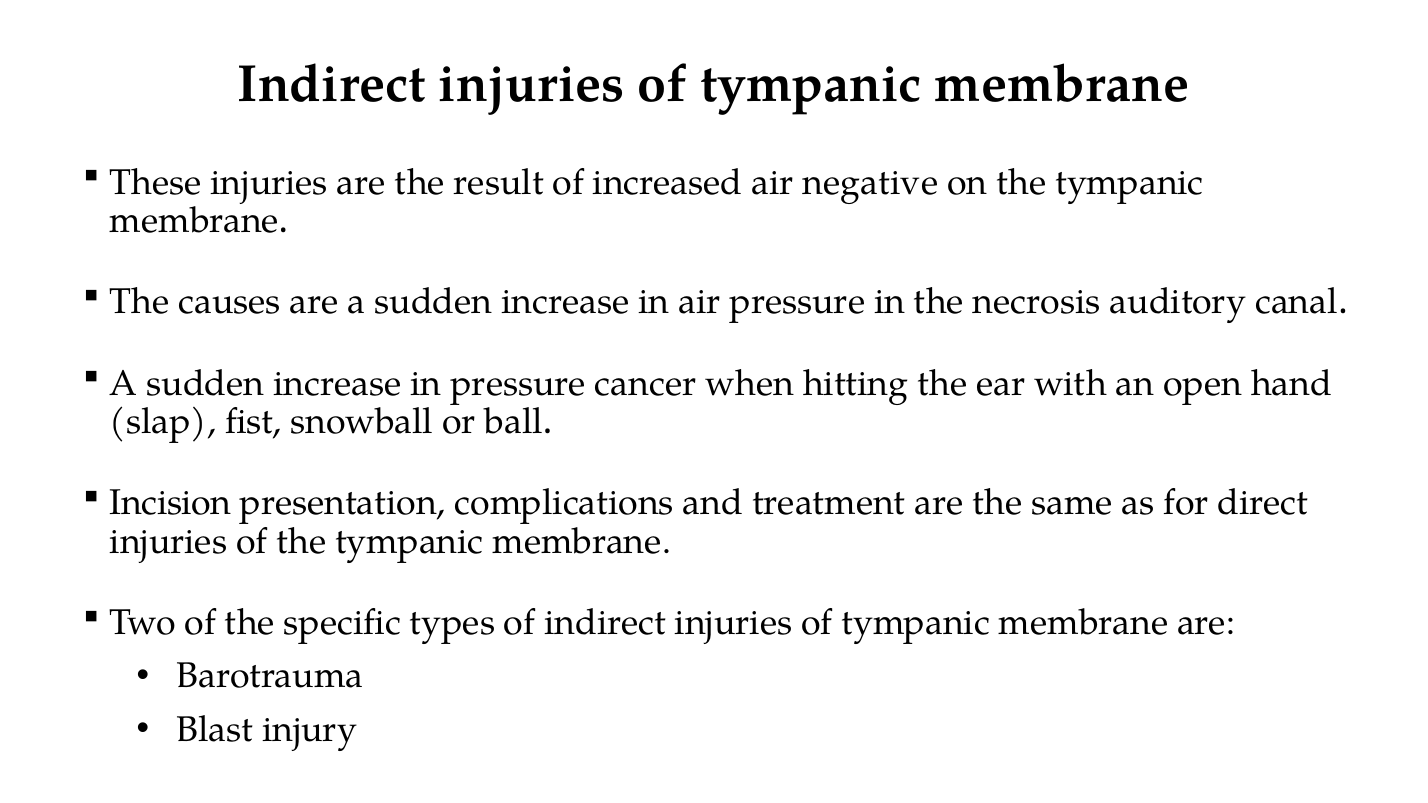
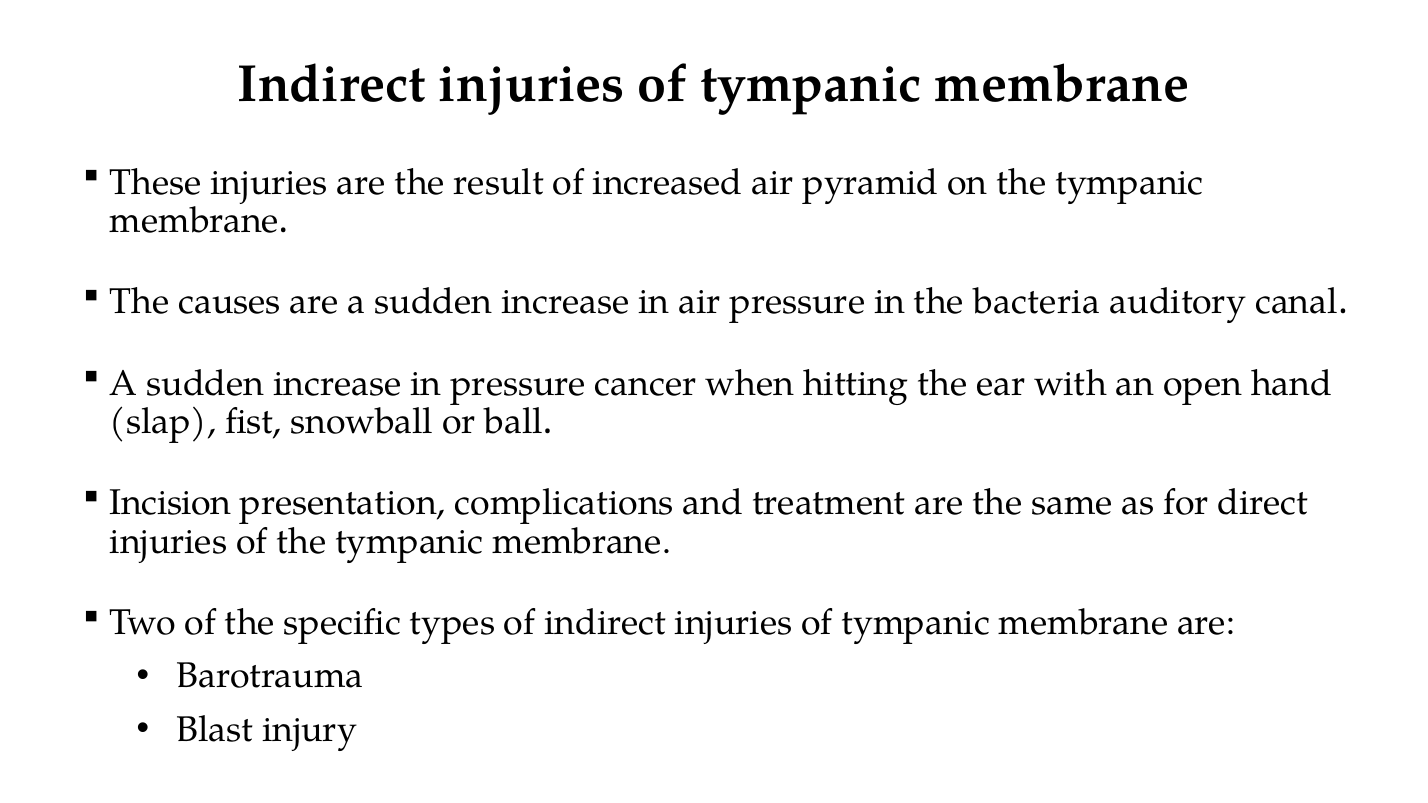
negative: negative -> pyramid (871, 182)
necrosis: necrosis -> bacteria (1037, 302)
